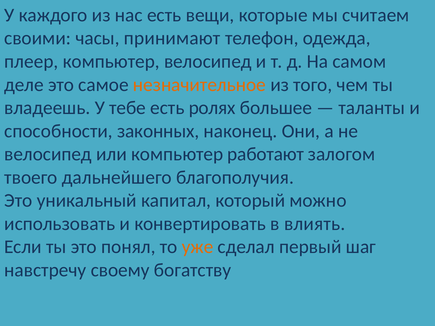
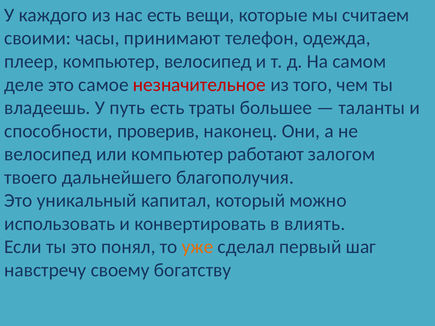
незначительное colour: orange -> red (199, 85)
тебе: тебе -> путь (127, 108)
ролях: ролях -> траты (212, 108)
законных: законных -> проверив (158, 131)
